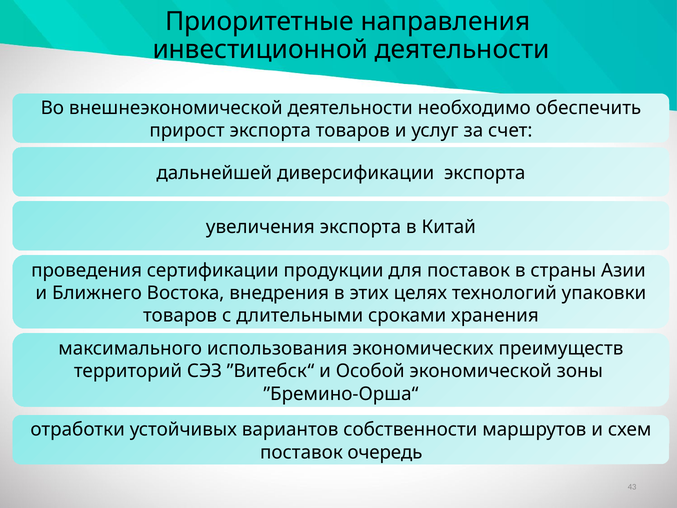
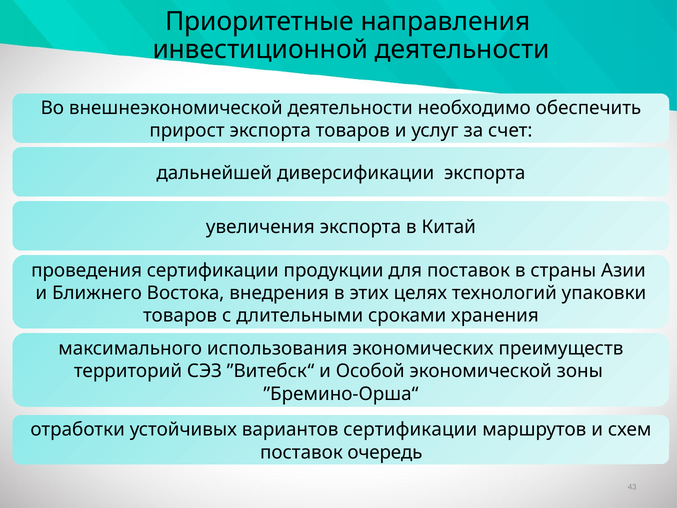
вариантов собственности: собственности -> сертификации (410, 429)
